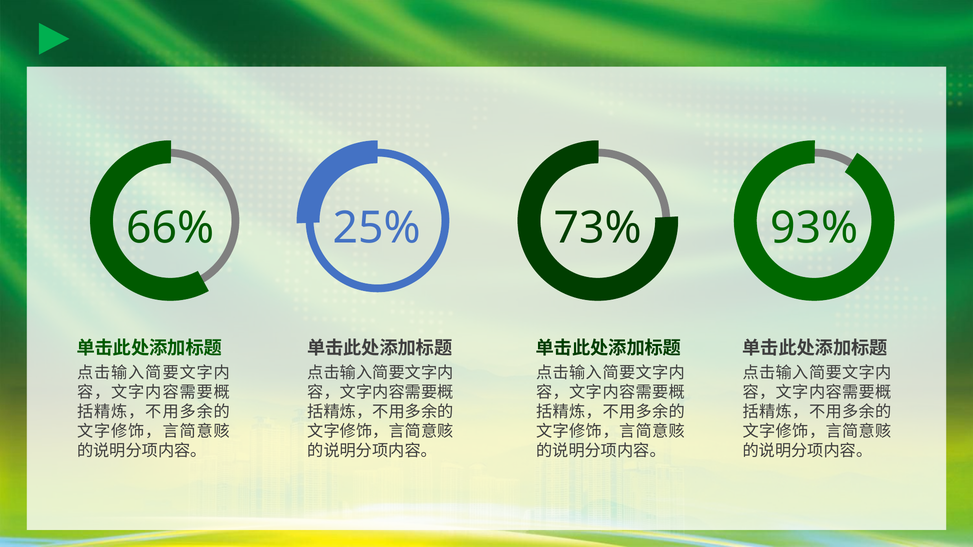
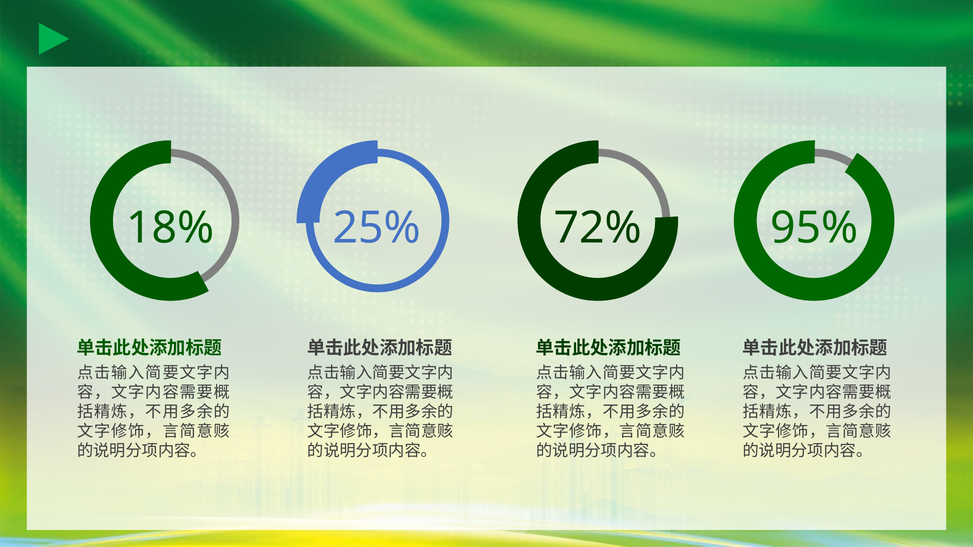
66%: 66% -> 18% (170, 228)
73%: 73% -> 72% (598, 228)
93%: 93% -> 95% (814, 228)
